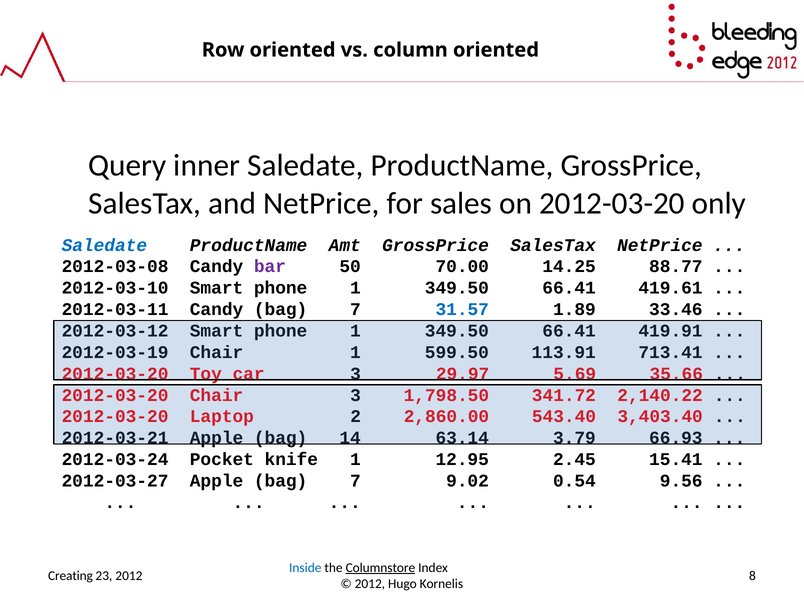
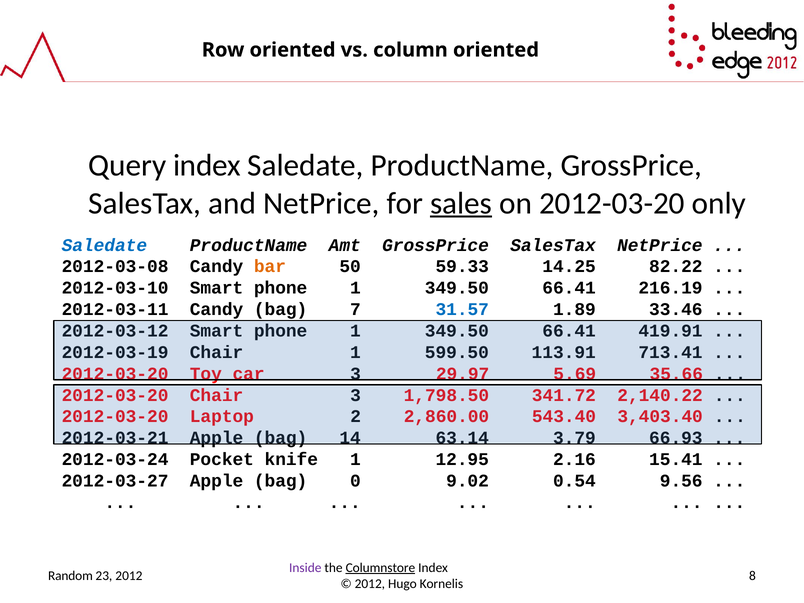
Query inner: inner -> index (207, 166)
sales underline: none -> present (461, 203)
bar colour: purple -> orange (270, 267)
70.00: 70.00 -> 59.33 (462, 267)
88.77: 88.77 -> 82.22 (676, 267)
419.61: 419.61 -> 216.19 (670, 288)
2.45: 2.45 -> 2.16 (574, 459)
Apple bag 7: 7 -> 0 (355, 481)
Inside colour: blue -> purple (305, 568)
Creating: Creating -> Random (70, 576)
